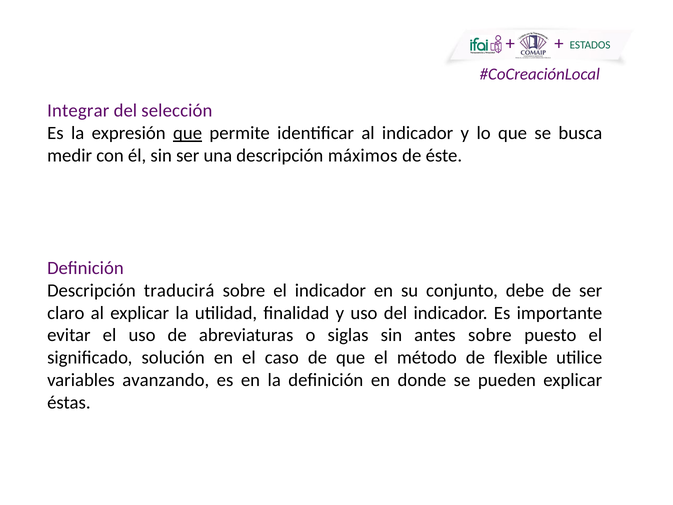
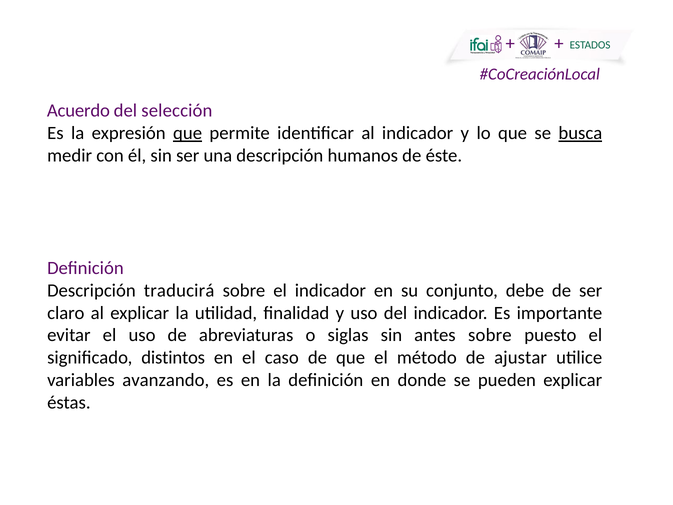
Integrar: Integrar -> Acuerdo (78, 111)
busca underline: none -> present (580, 133)
máximos: máximos -> humanos (363, 156)
solución: solución -> distintos (173, 358)
flexible: flexible -> ajustar (521, 358)
